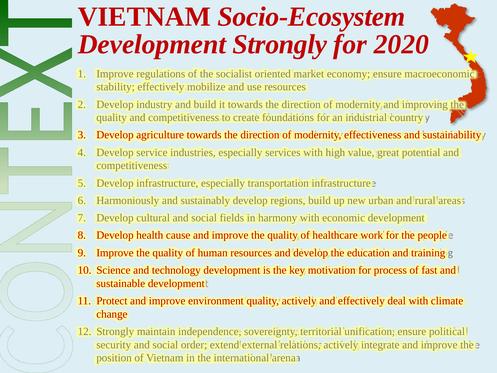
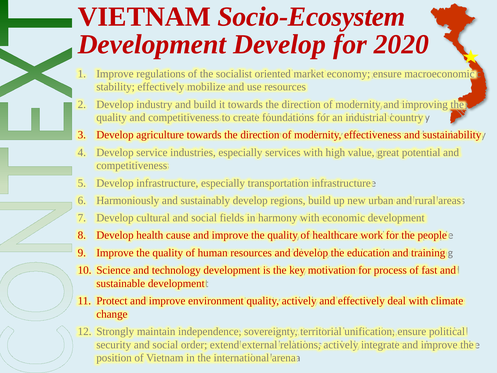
Development Strongly: Strongly -> Develop (280, 44)
